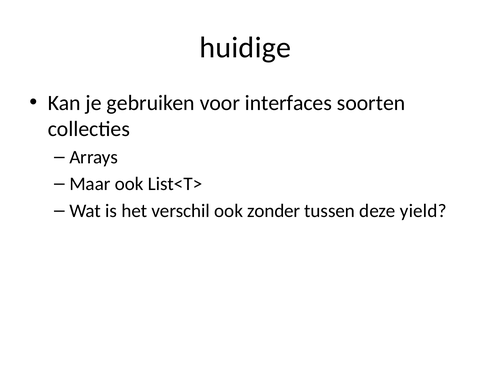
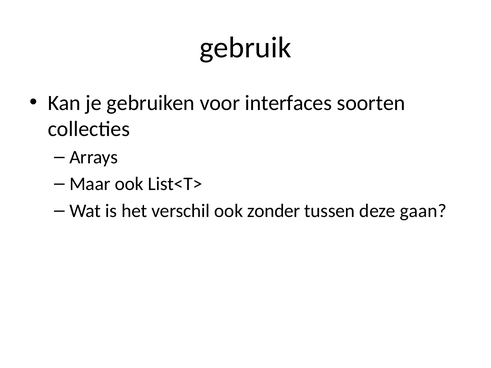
huidige: huidige -> gebruik (245, 48)
yield: yield -> gaan (423, 211)
